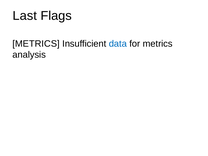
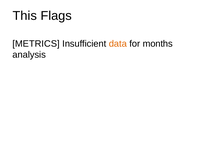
Last: Last -> This (25, 16)
data colour: blue -> orange (118, 44)
for metrics: metrics -> months (158, 44)
